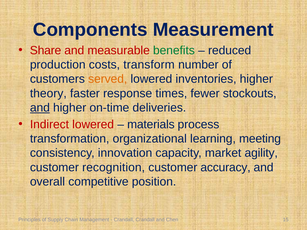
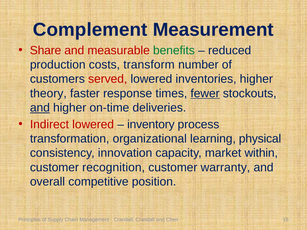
Components: Components -> Complement (90, 30)
served colour: orange -> red (108, 79)
fewer underline: none -> present (205, 93)
materials: materials -> inventory (151, 125)
meeting: meeting -> physical (260, 139)
agility: agility -> within (261, 153)
accuracy: accuracy -> warranty (225, 168)
